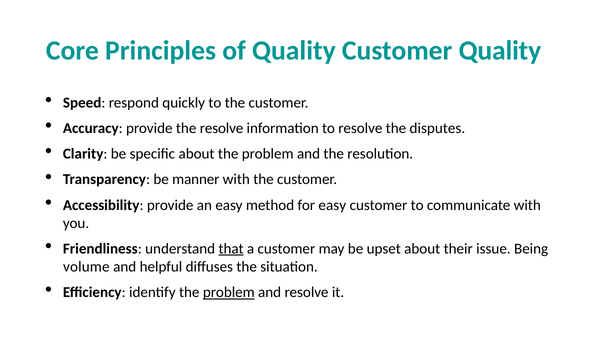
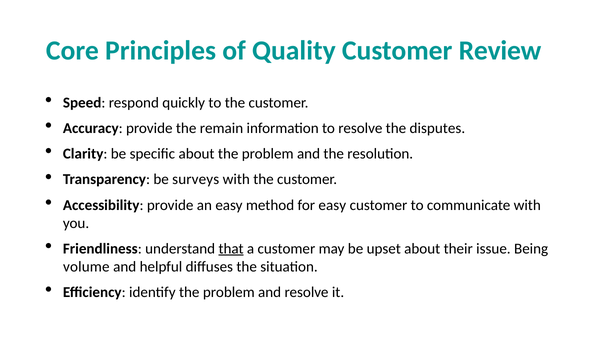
Customer Quality: Quality -> Review (500, 51)
the resolve: resolve -> remain (221, 128)
manner: manner -> surveys (196, 180)
problem underline: present -> none (229, 293)
